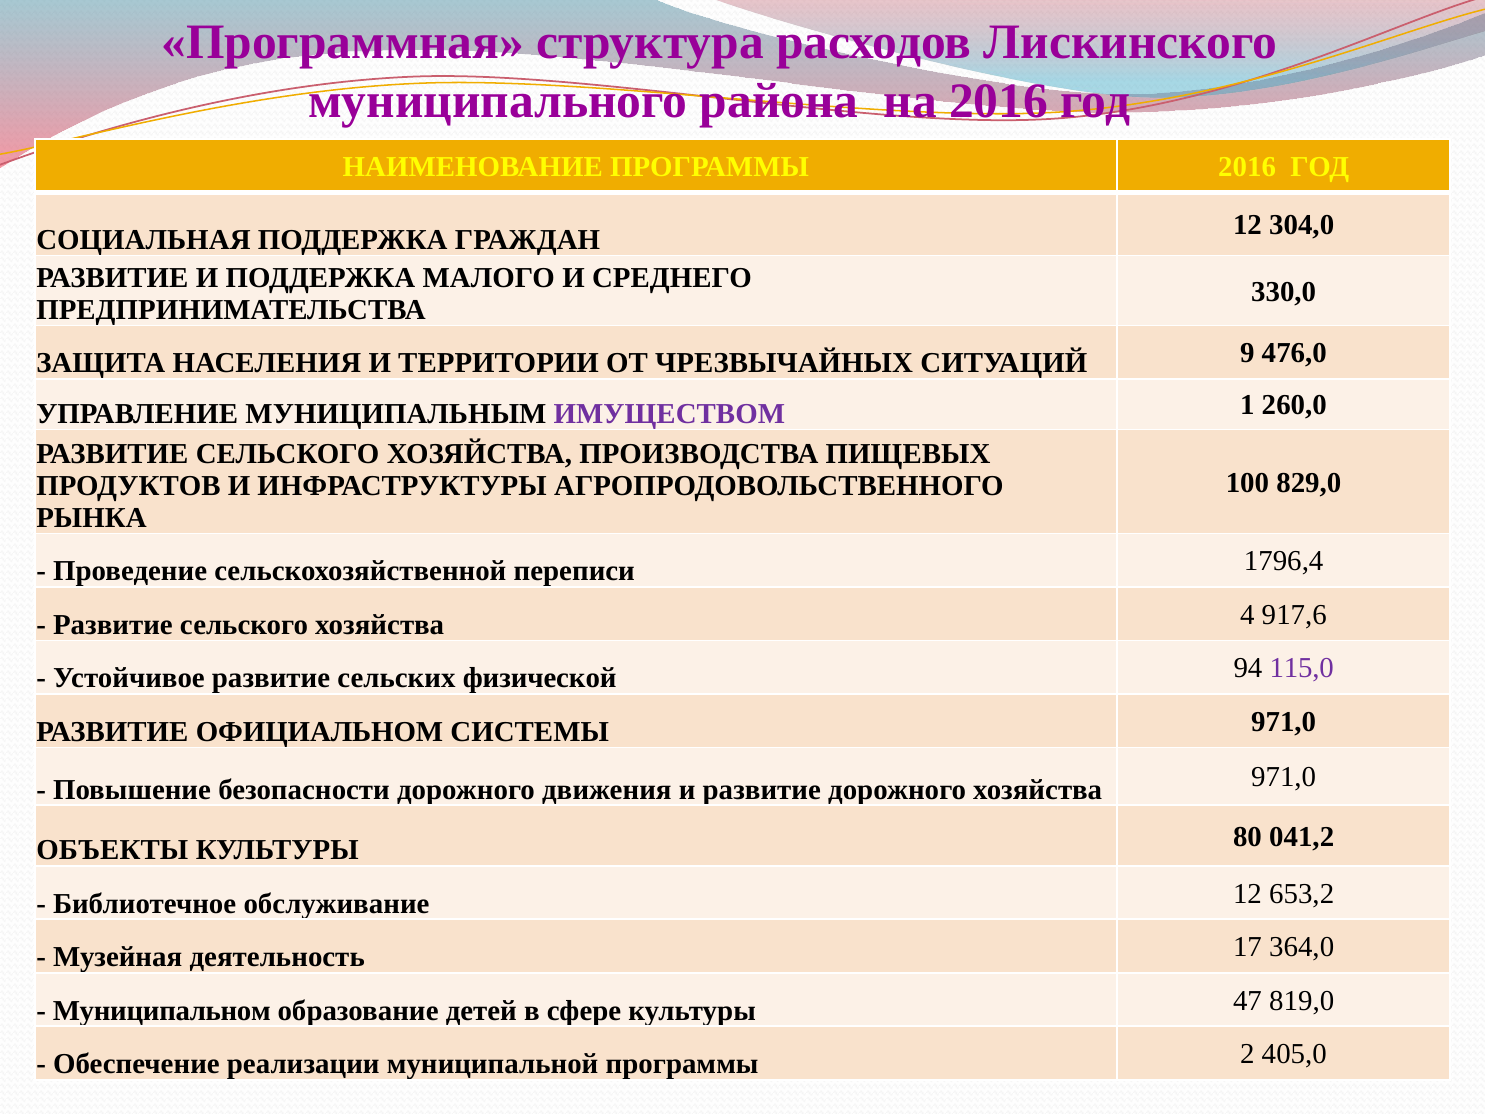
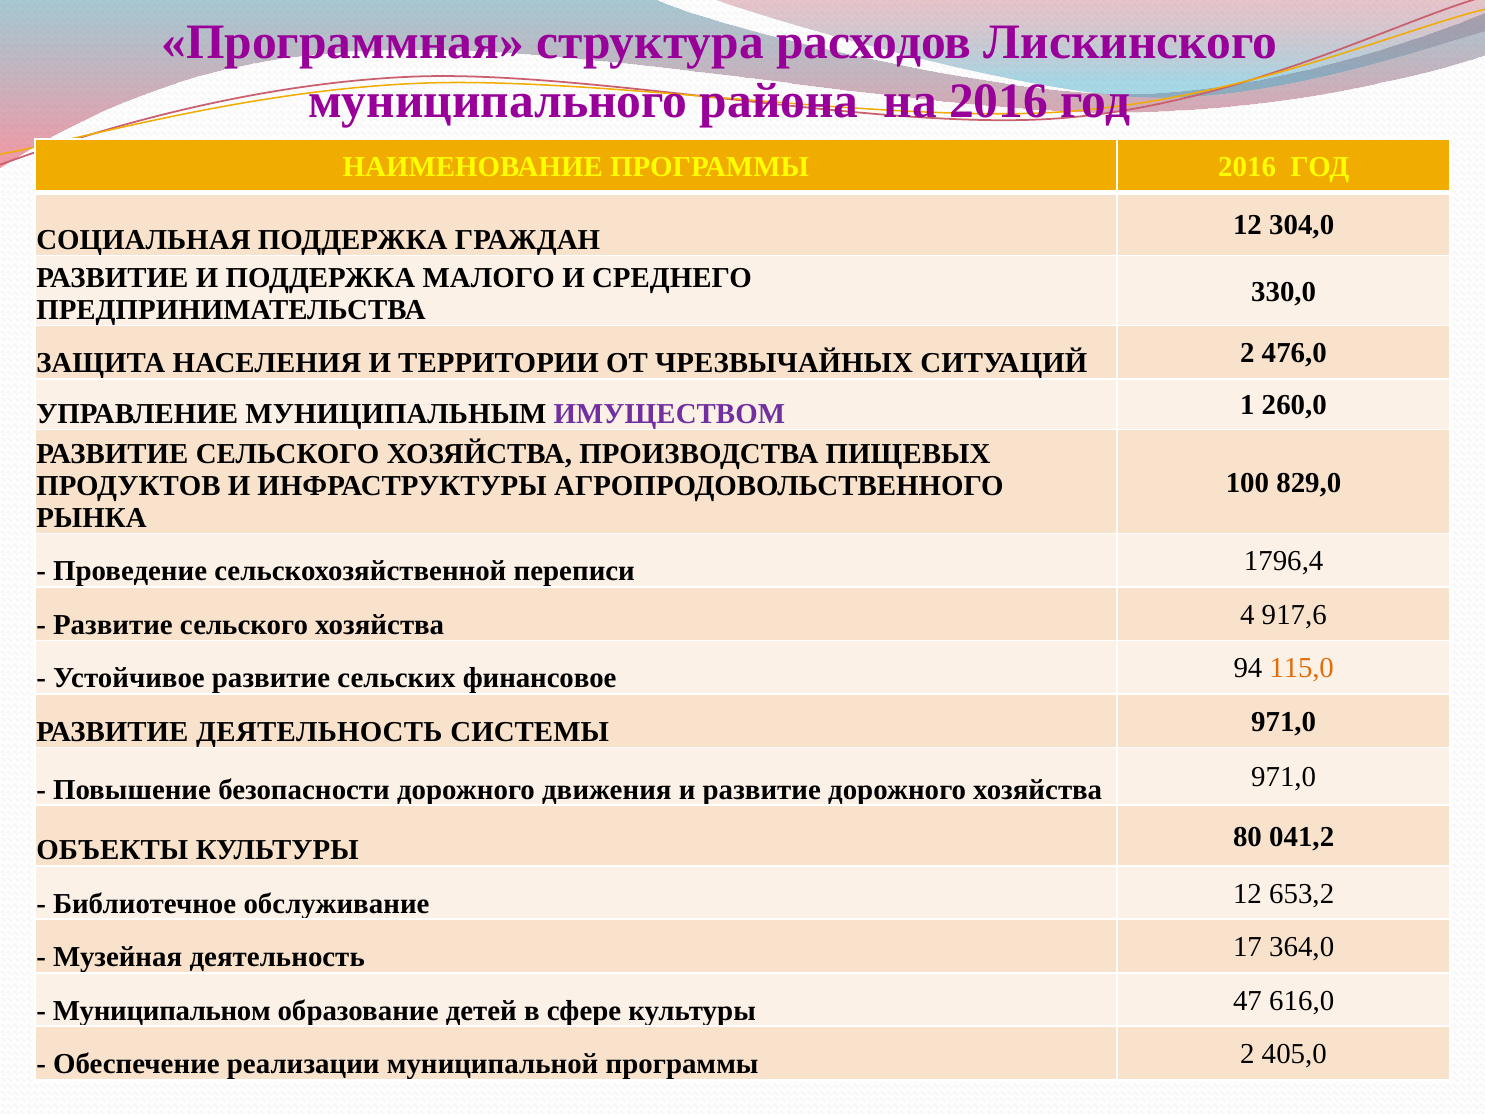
СИТУАЦИЙ 9: 9 -> 2 (1247, 353)
физической: физической -> финансовое (540, 678)
115,0 colour: purple -> orange (1302, 668)
РАЗВИТИЕ ОФИЦИАЛЬНОМ: ОФИЦИАЛЬНОМ -> ДЕЯТЕЛЬНОСТЬ (319, 732)
819,0: 819,0 -> 616,0 (1302, 1000)
